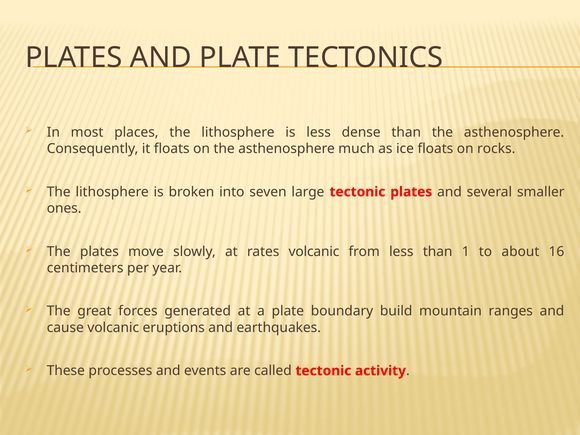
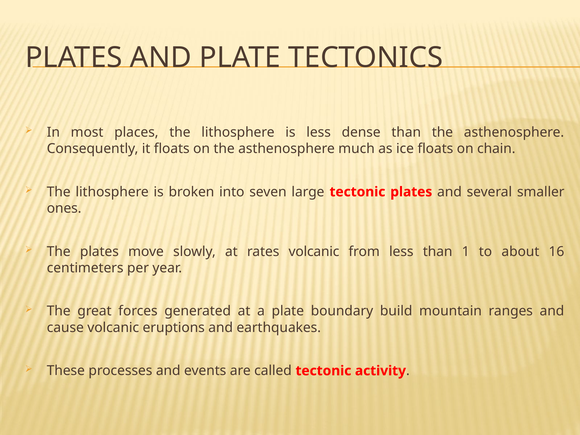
rocks: rocks -> chain (496, 149)
